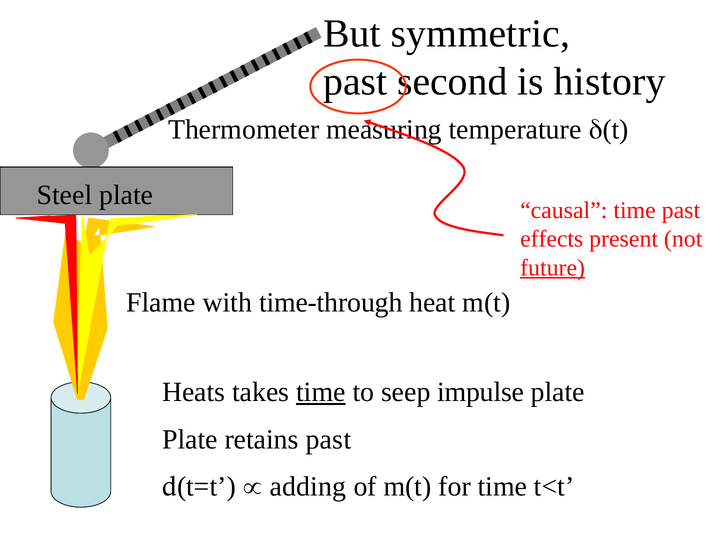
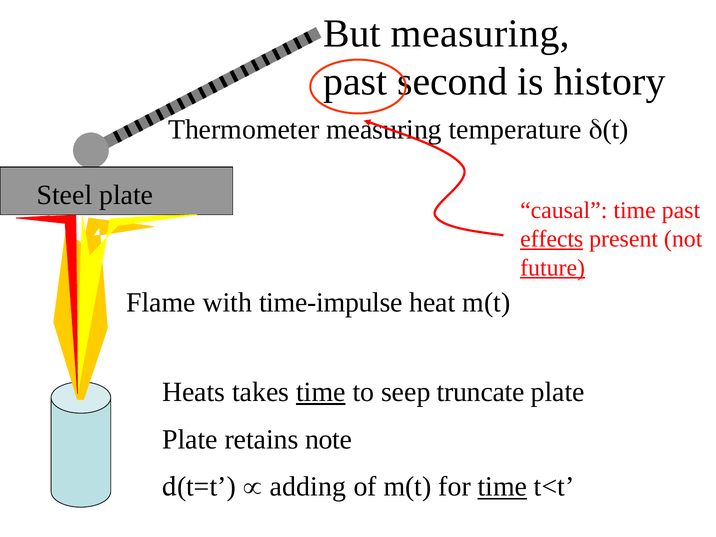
But symmetric: symmetric -> measuring (480, 34)
effects underline: none -> present (552, 239)
time-through: time-through -> time-impulse (331, 303)
impulse: impulse -> truncate (481, 392)
retains past: past -> note (329, 439)
time underline: none -> present (502, 487)
